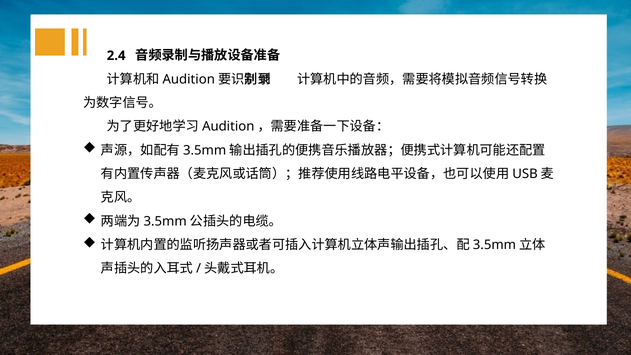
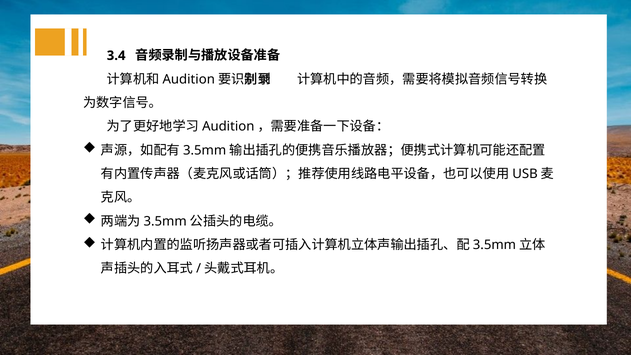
2.4: 2.4 -> 3.4 (116, 56)
